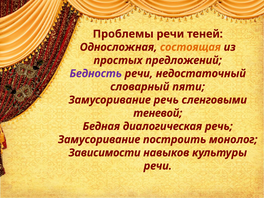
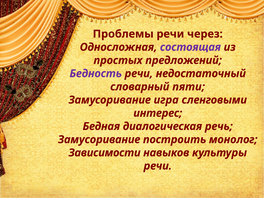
теней: теней -> через (205, 34)
состоящая colour: orange -> purple (190, 47)
Замусоривание речь: речь -> игра (166, 100)
теневой: теневой -> интерес (158, 113)
